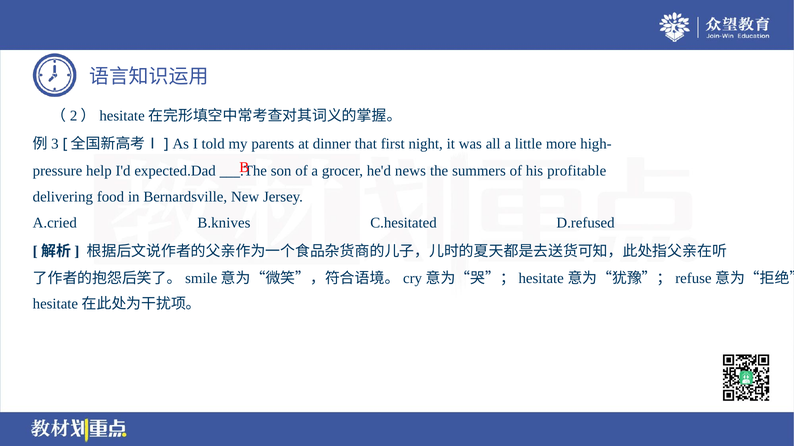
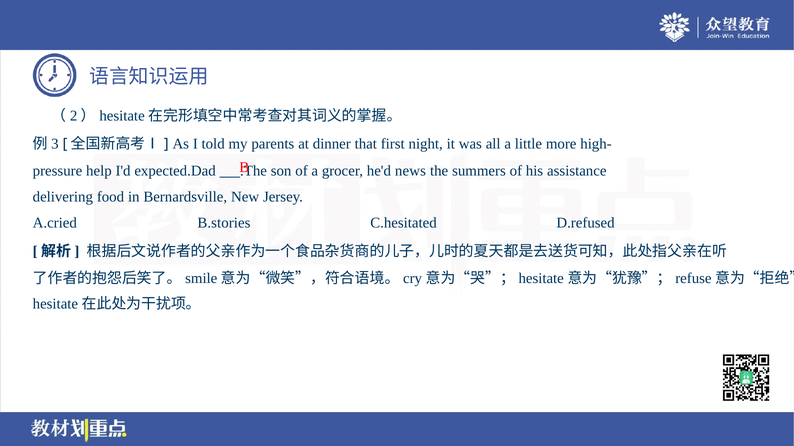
profitable: profitable -> assistance (577, 171)
B.knives: B.knives -> B.stories (224, 223)
